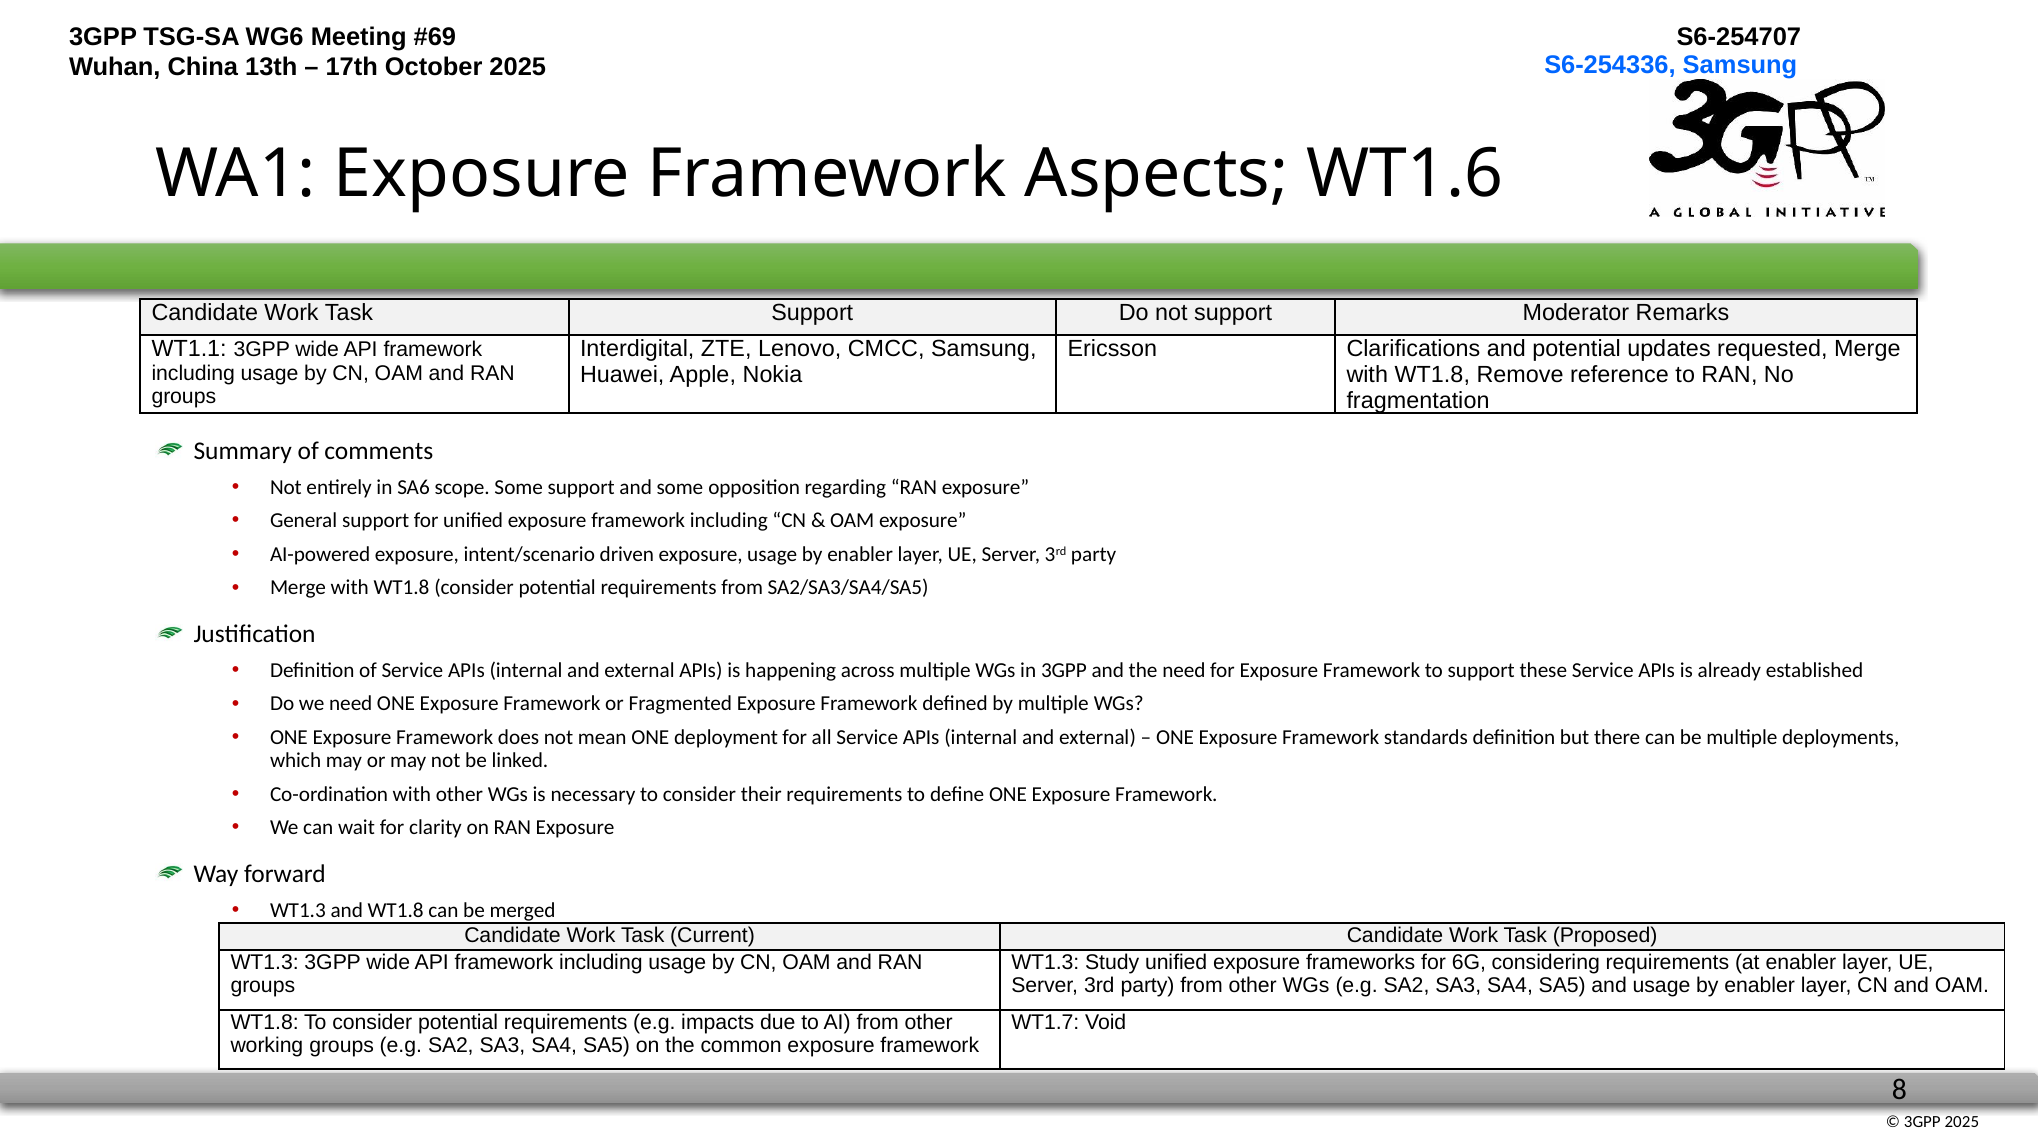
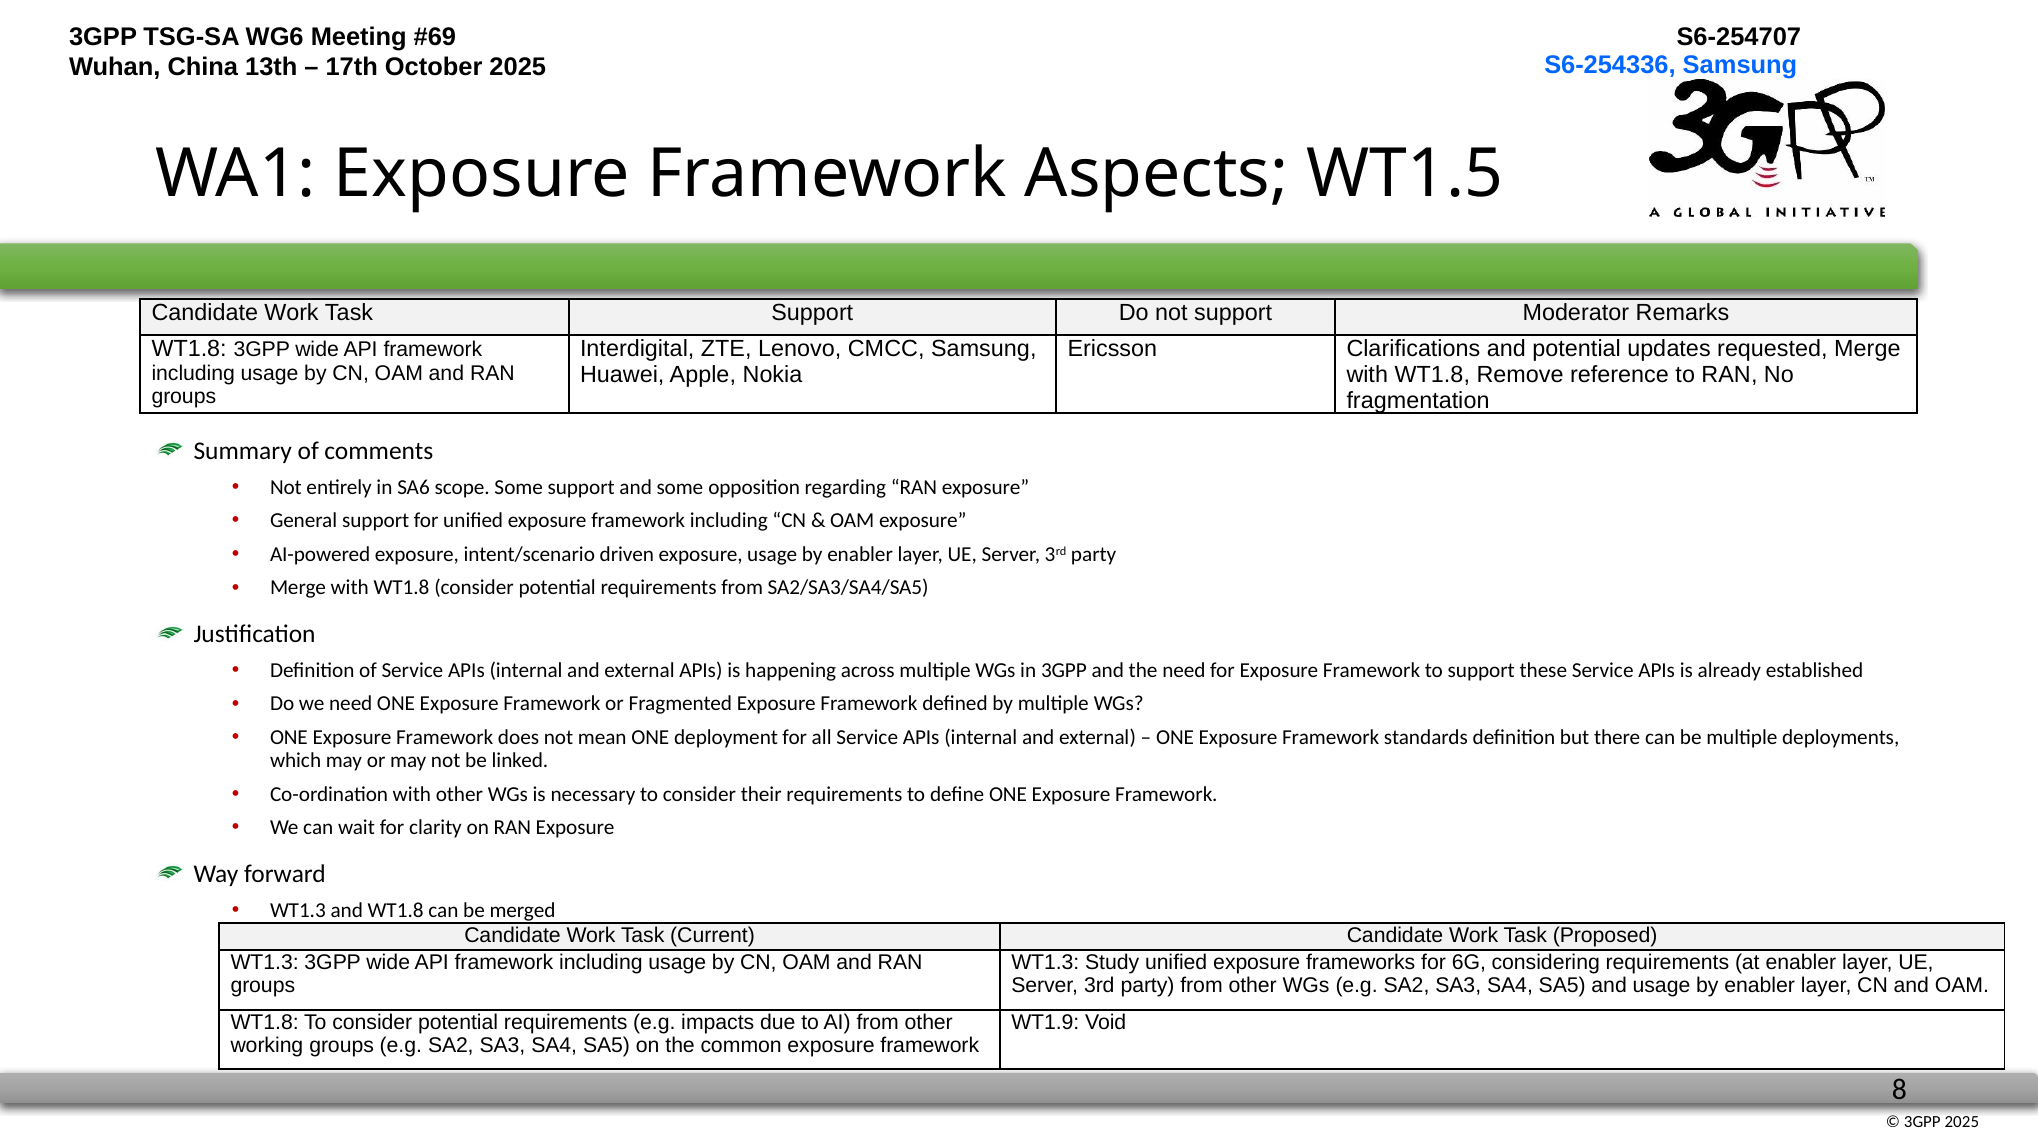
WT1.6: WT1.6 -> WT1.5 (1405, 174)
WT1.1: WT1.1 -> WT1.8 (189, 348)
WT1.7: WT1.7 -> WT1.9 (1045, 1021)
